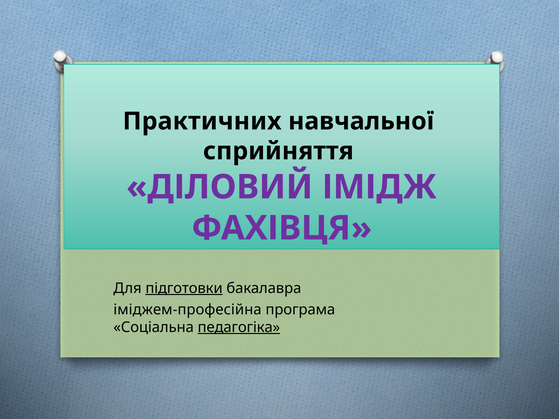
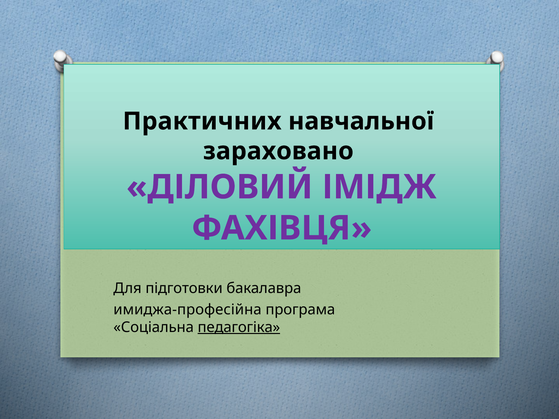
сприйняття: сприйняття -> зараховано (278, 151)
підготовки underline: present -> none (184, 288)
іміджем-професійна: іміджем-професійна -> имиджа-професійна (187, 310)
